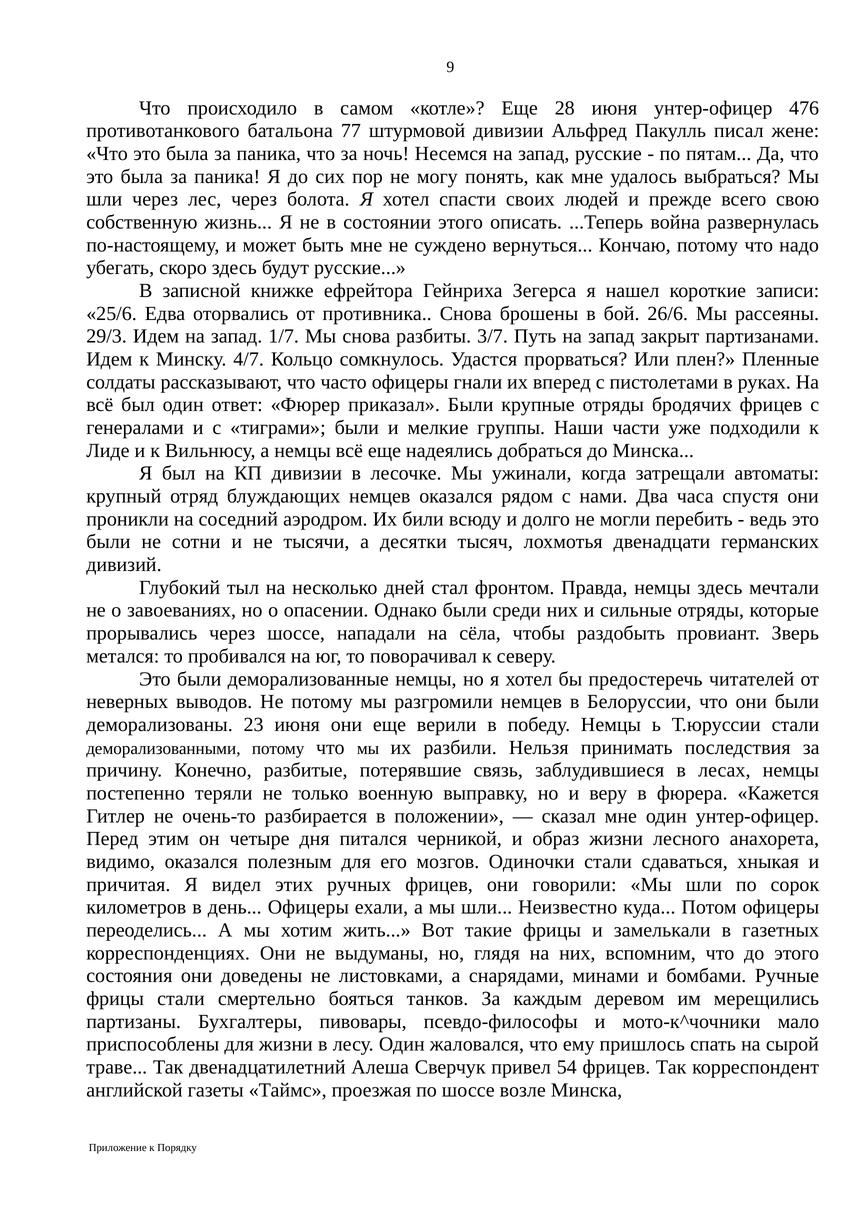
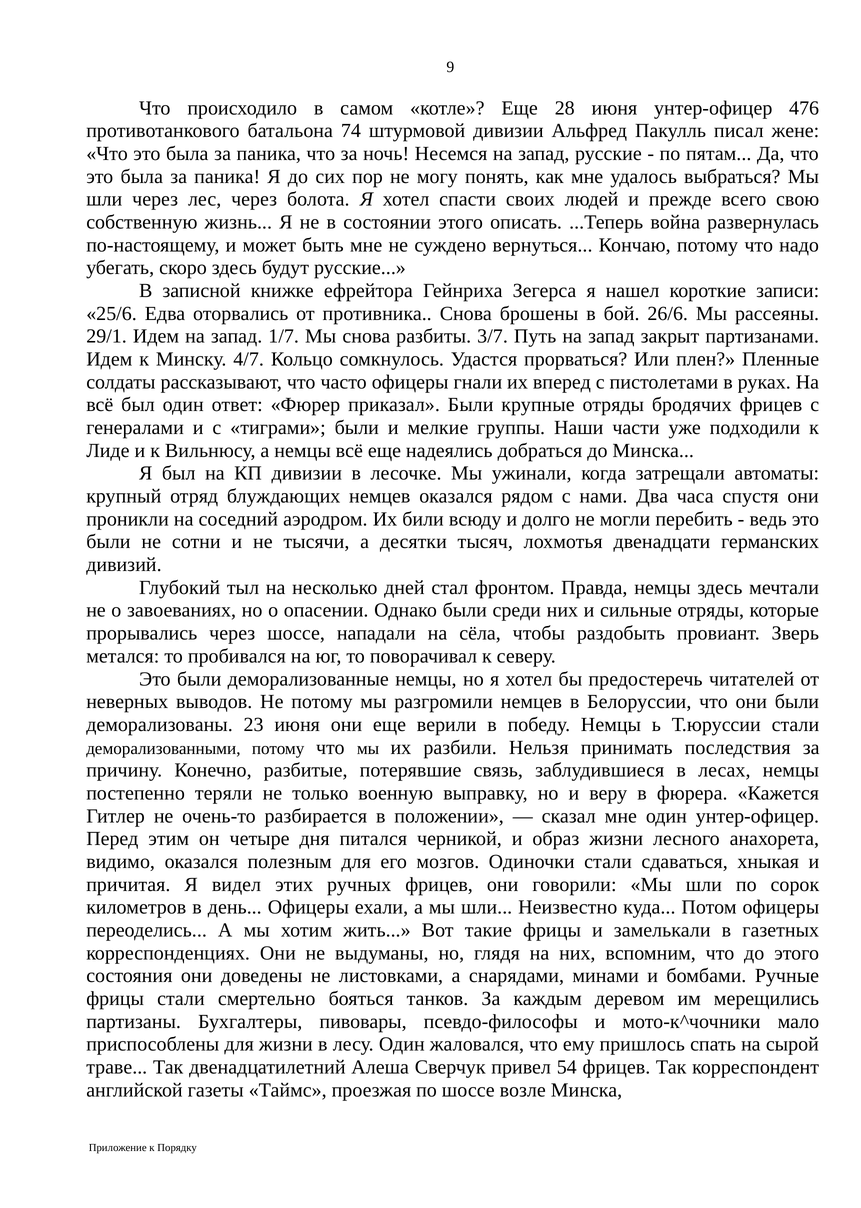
77: 77 -> 74 (351, 131)
29/3: 29/3 -> 29/1 (107, 337)
